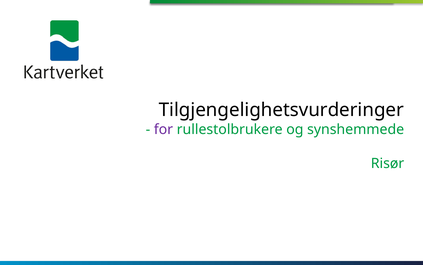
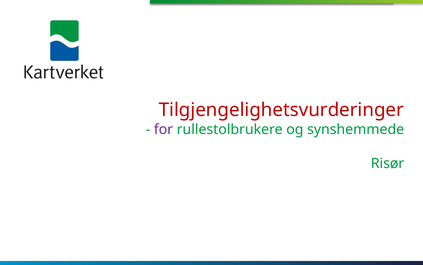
Tilgjengelighetsvurderinger colour: black -> red (281, 110)
